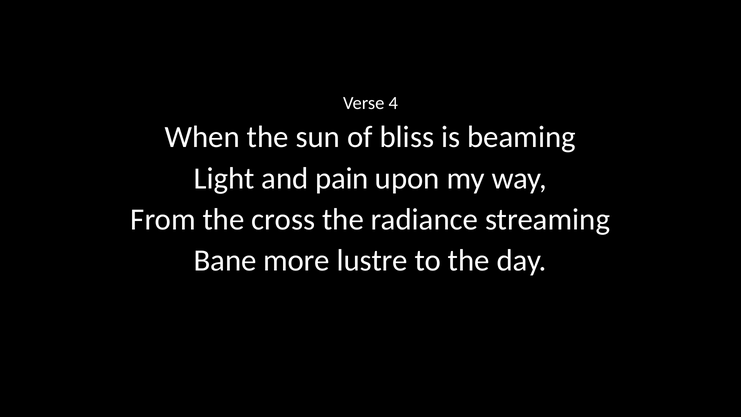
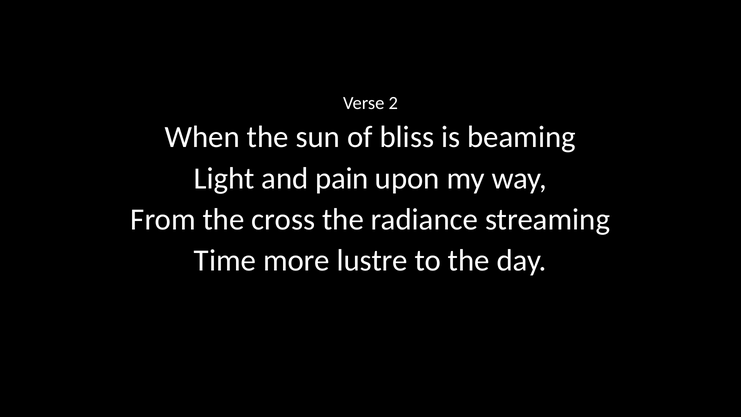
4: 4 -> 2 (393, 103)
Bane: Bane -> Time (225, 260)
